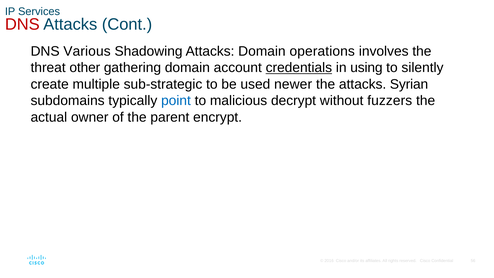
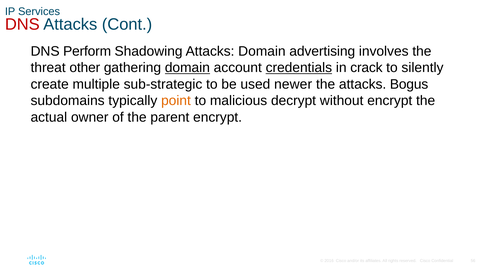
Various: Various -> Perform (87, 51)
operations: operations -> advertising (322, 51)
domain underline: none -> present (187, 68)
using: using -> crack (366, 68)
Syrian: Syrian -> Bogus (409, 84)
point colour: blue -> orange (176, 101)
without fuzzers: fuzzers -> encrypt (390, 101)
